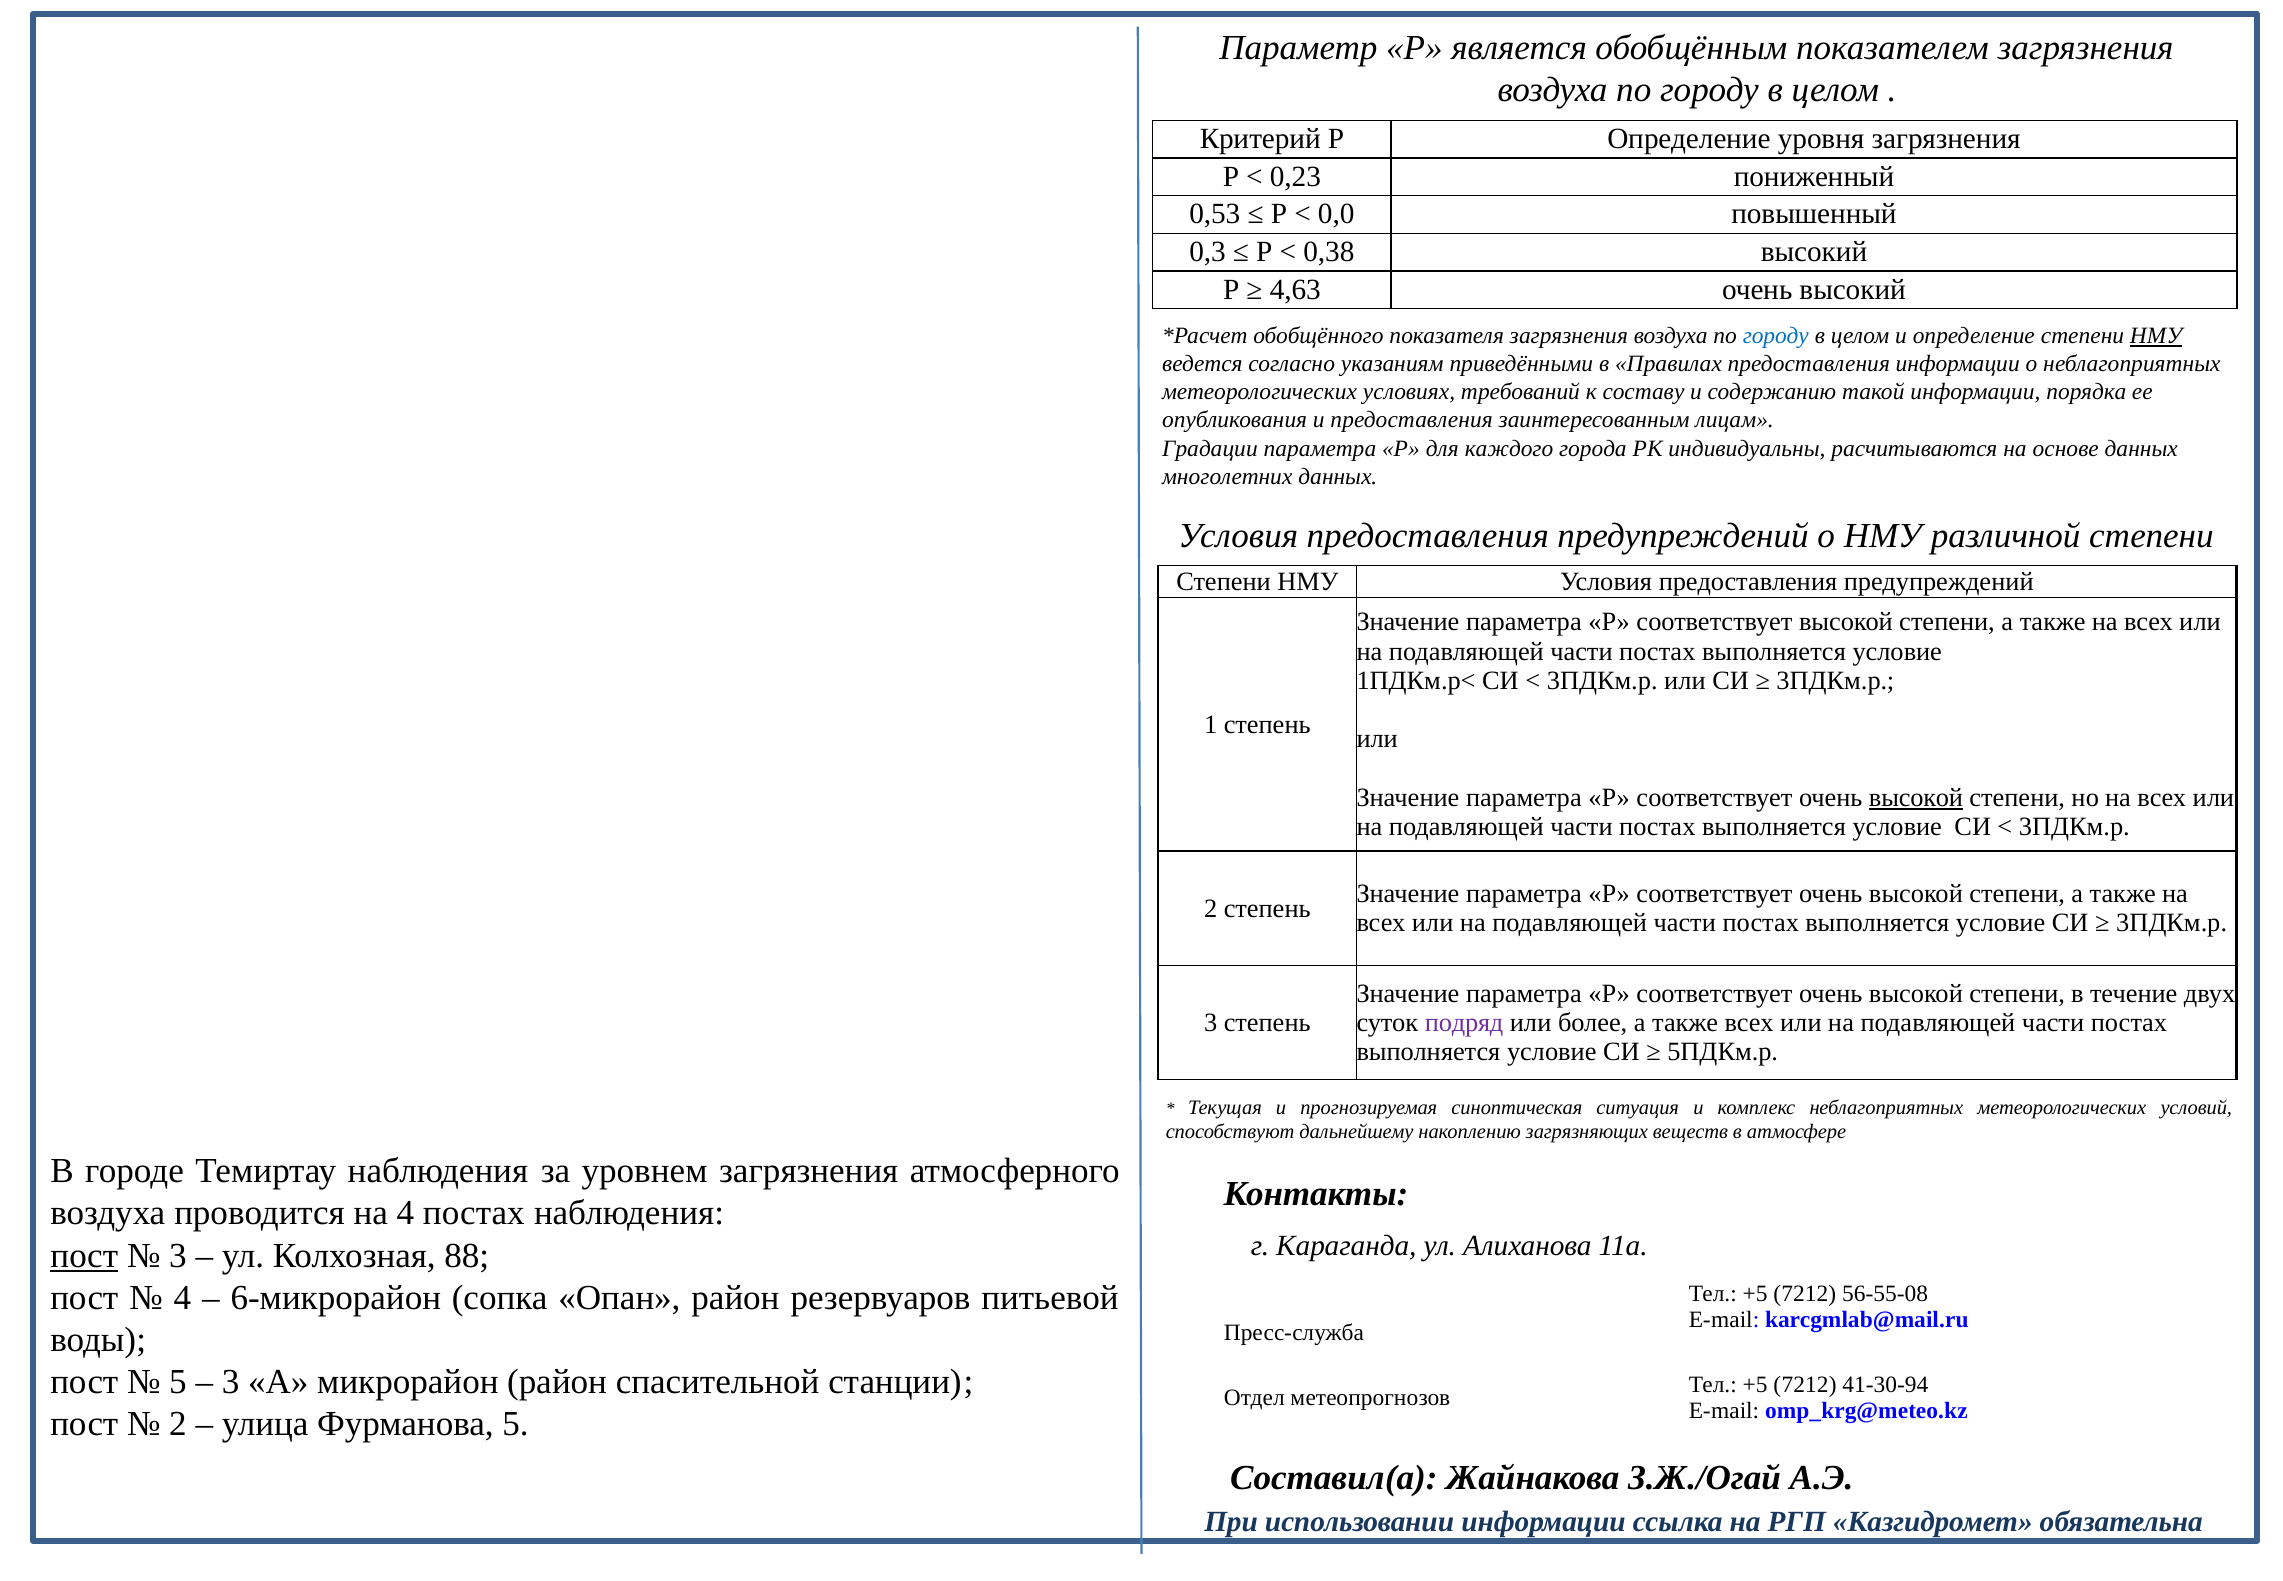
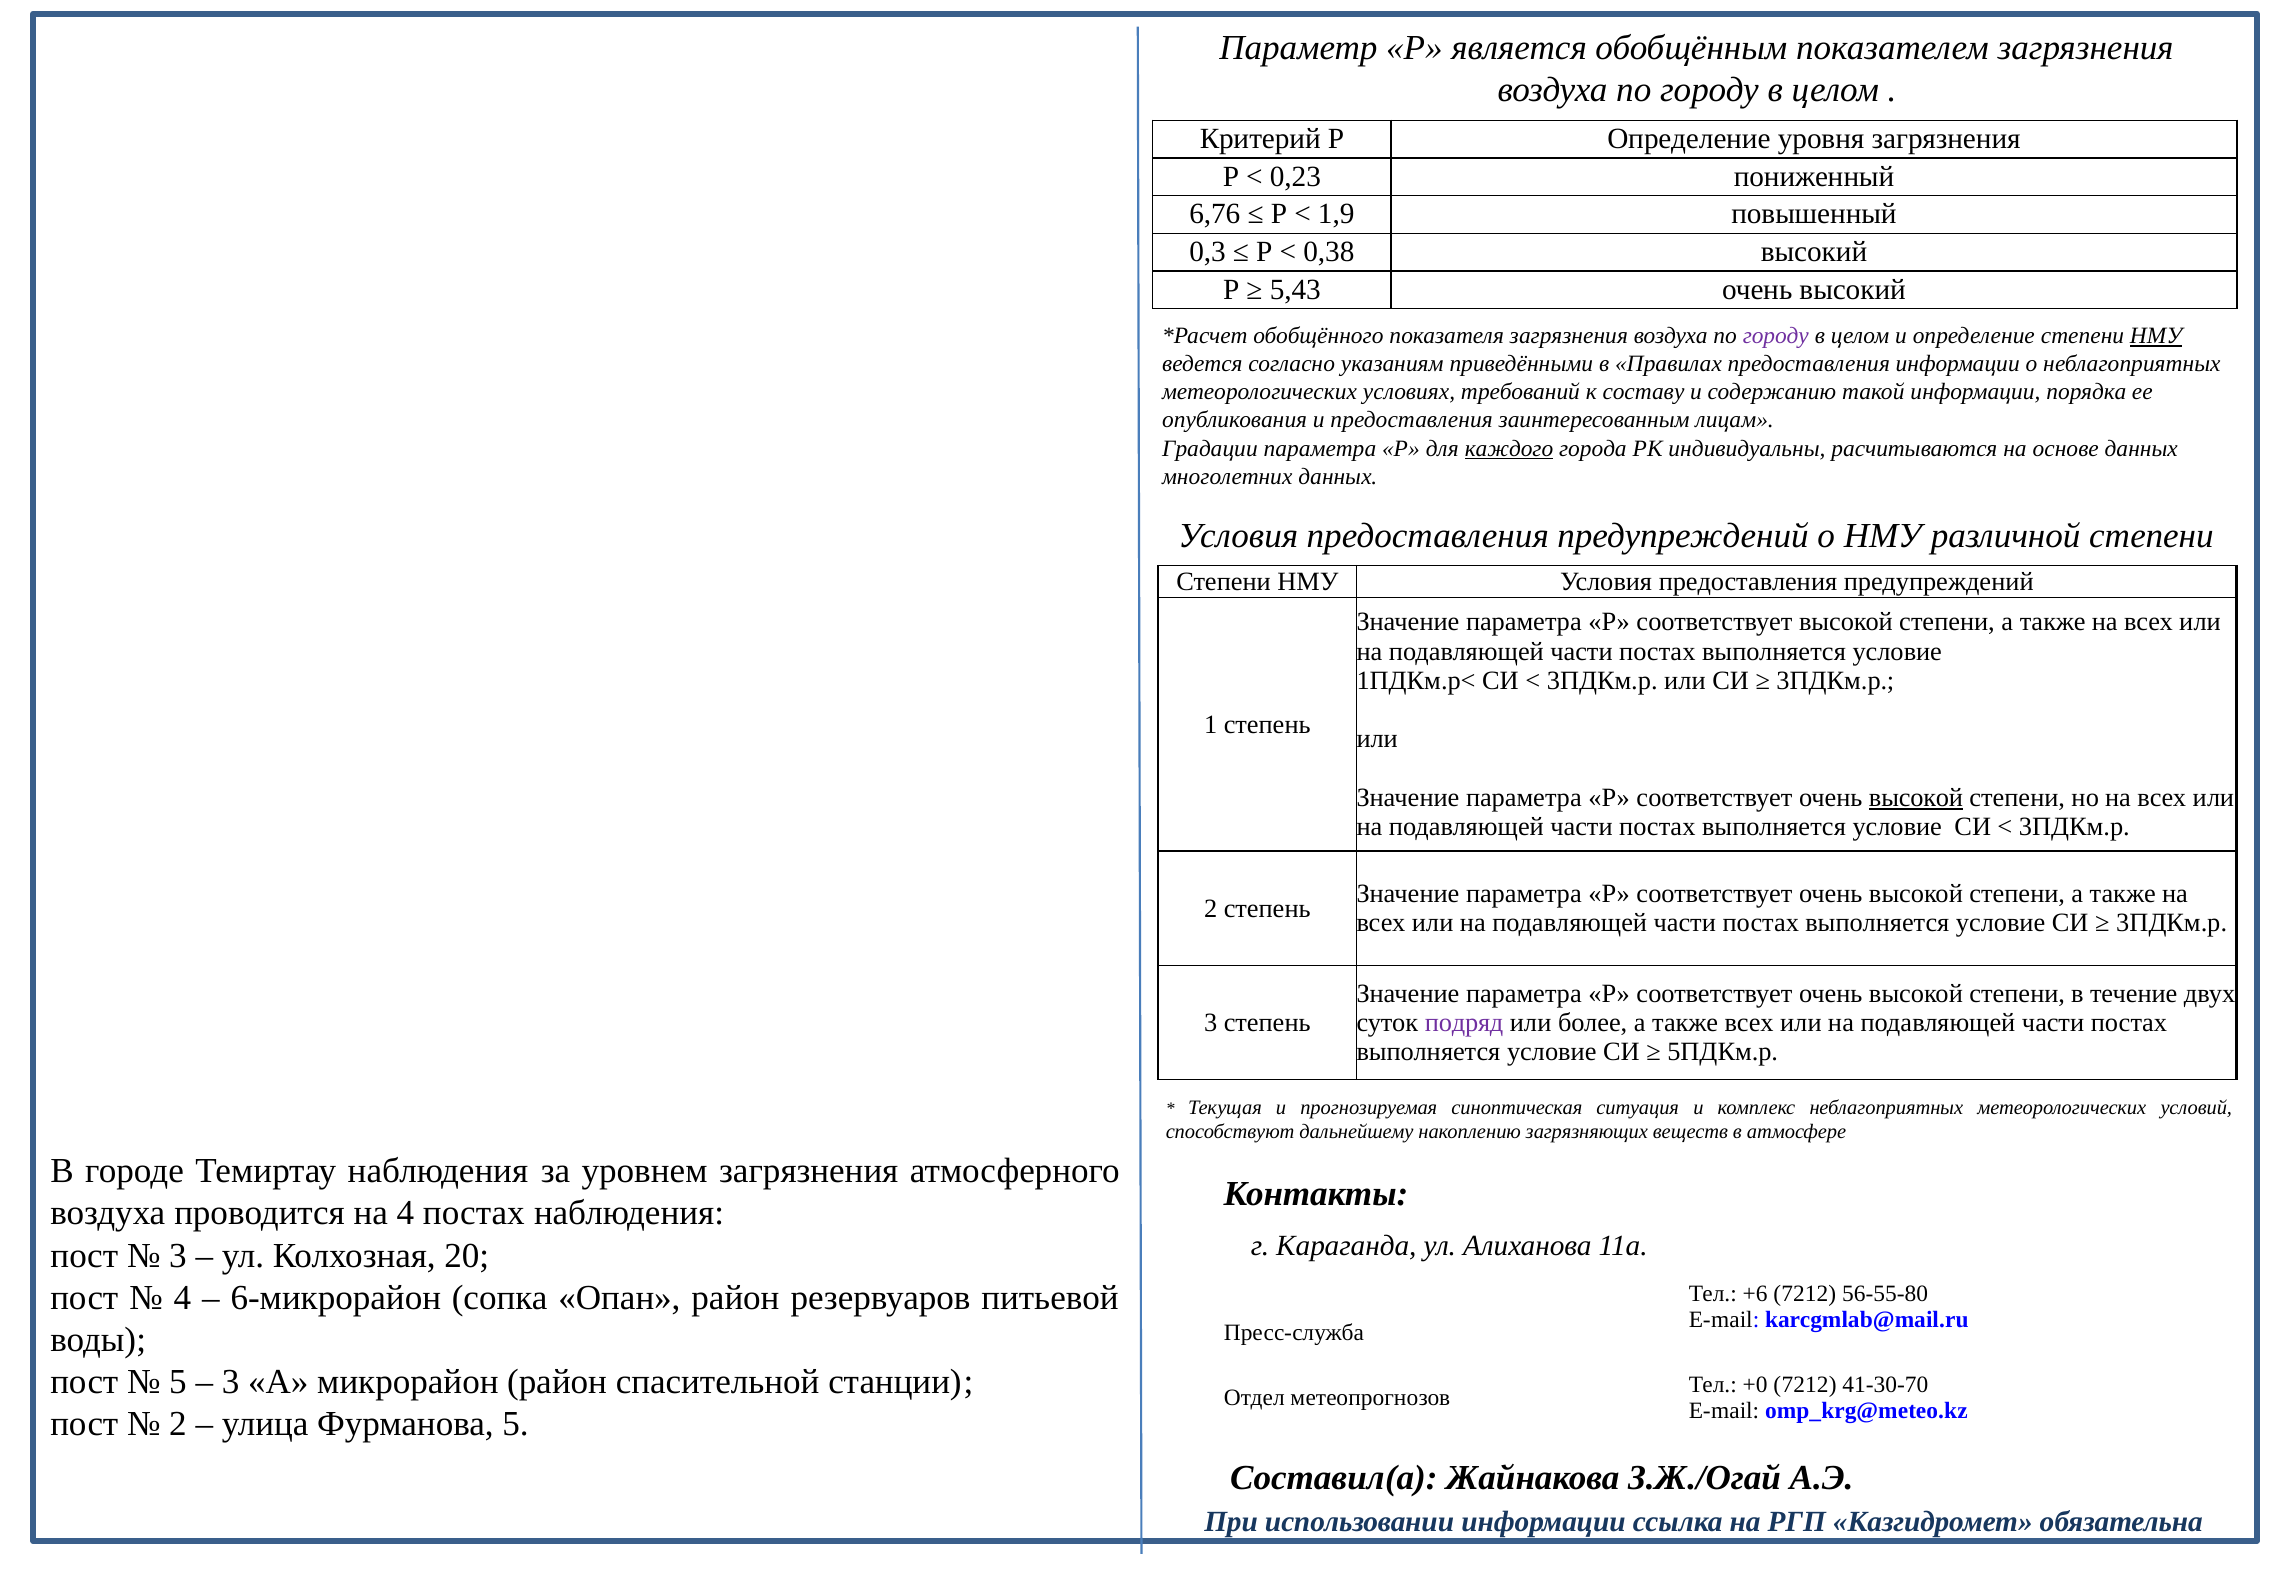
0,53: 0,53 -> 6,76 (1215, 214)
0,0: 0,0 -> 1,9 (1336, 214)
4,63: 4,63 -> 5,43 (1295, 290)
городу colour: blue -> purple (1776, 336)
каждого underline: none -> present (1509, 448)
пост underline: present -> none (84, 1255)
88: 88 -> 20 (467, 1255)
+5: +5 -> +6 (1755, 1293)
56-55-08: 56-55-08 -> 56-55-80 (1885, 1293)
+5: +5 -> +0 (1755, 1385)
41-30-94: 41-30-94 -> 41-30-70 (1885, 1385)
